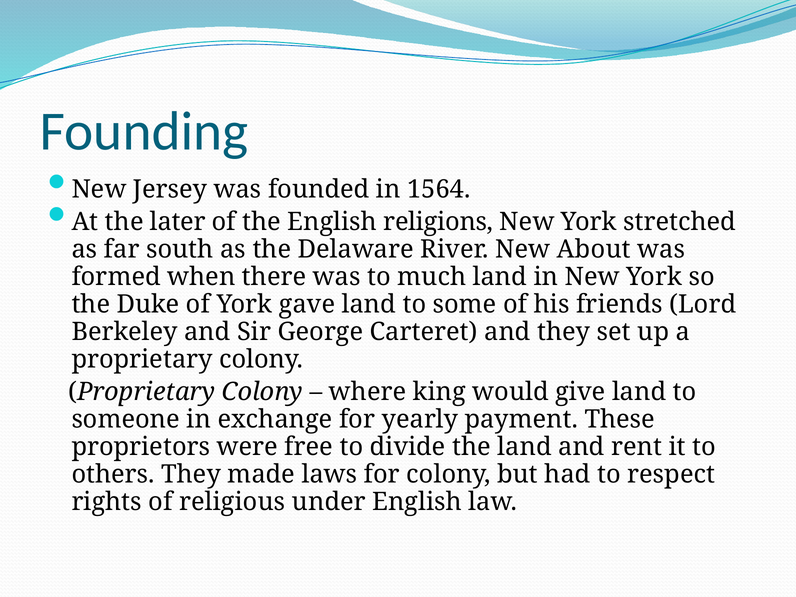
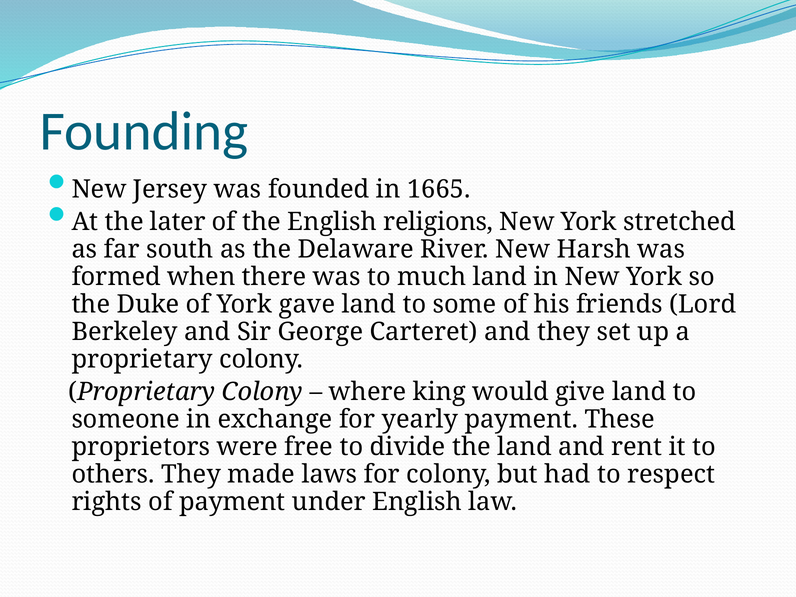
1564: 1564 -> 1665 (439, 189)
About: About -> Harsh (594, 249)
of religious: religious -> payment (232, 502)
